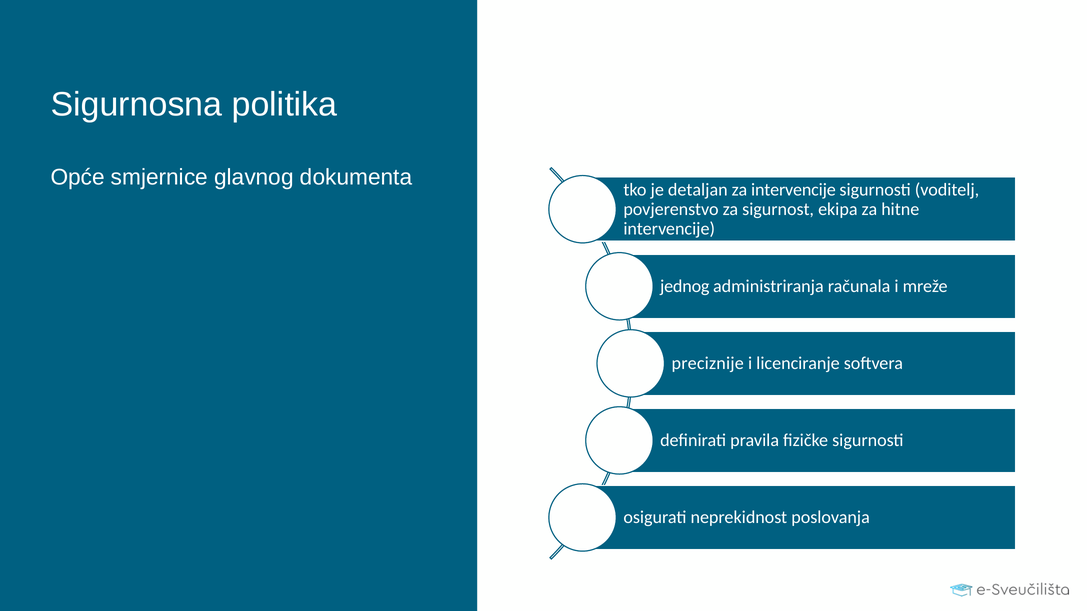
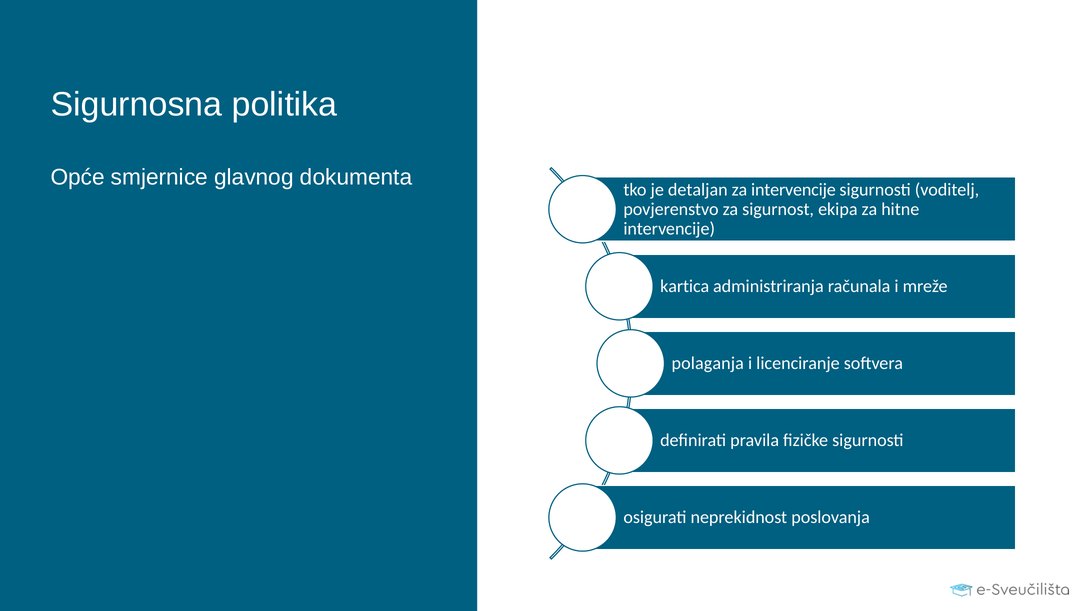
jednog: jednog -> kartica (685, 286)
preciznije: preciznije -> polaganja (708, 363)
